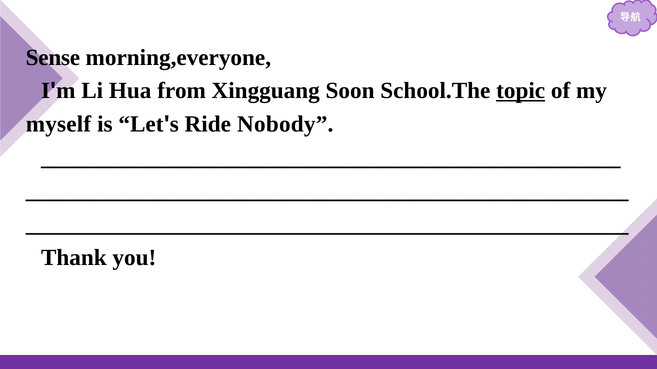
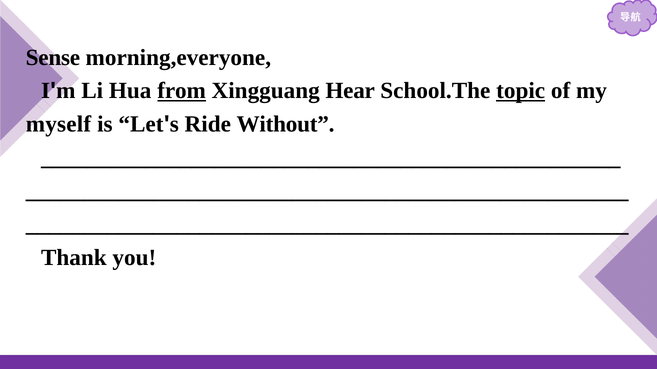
from underline: none -> present (182, 91)
Soon: Soon -> Hear (350, 91)
Nobody: Nobody -> Without (285, 124)
